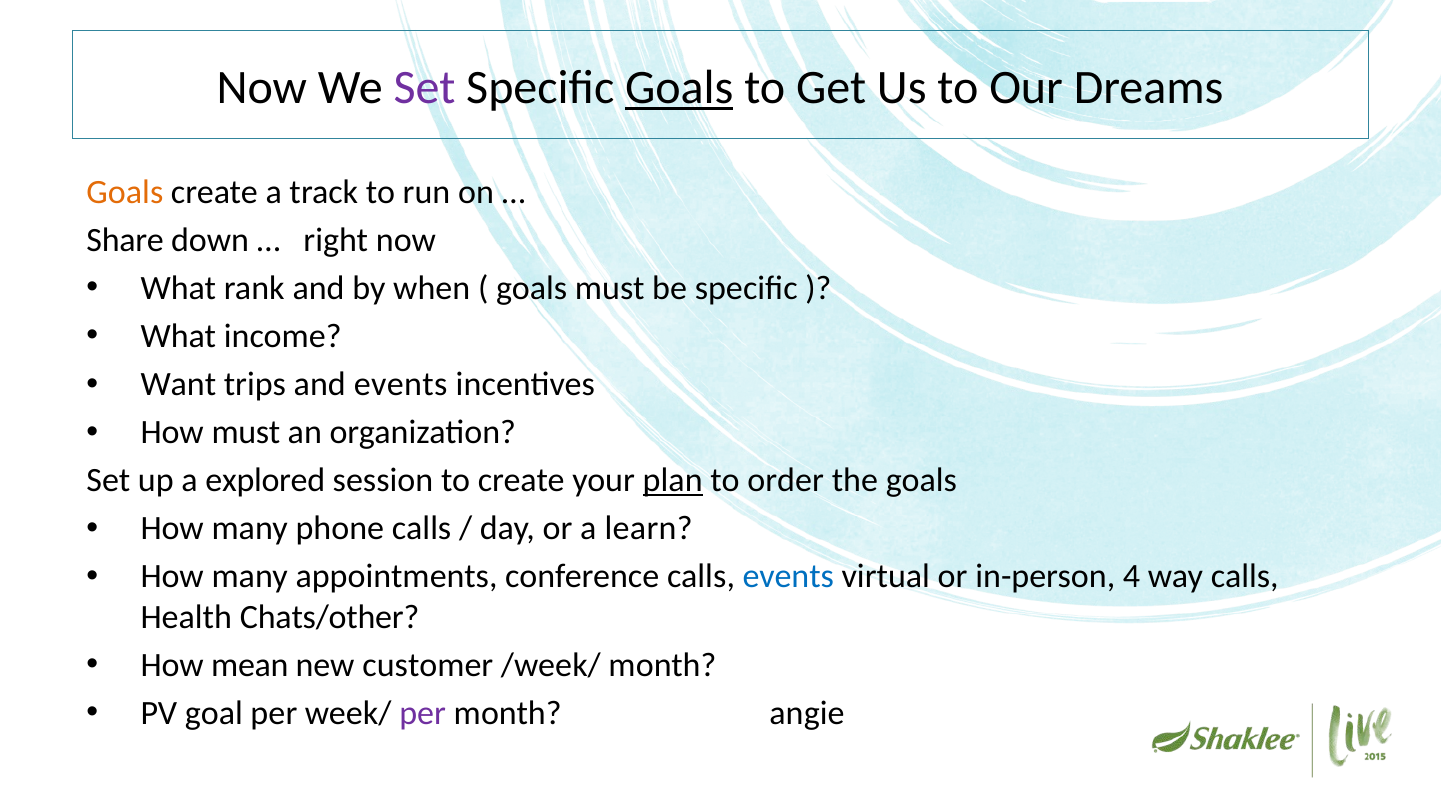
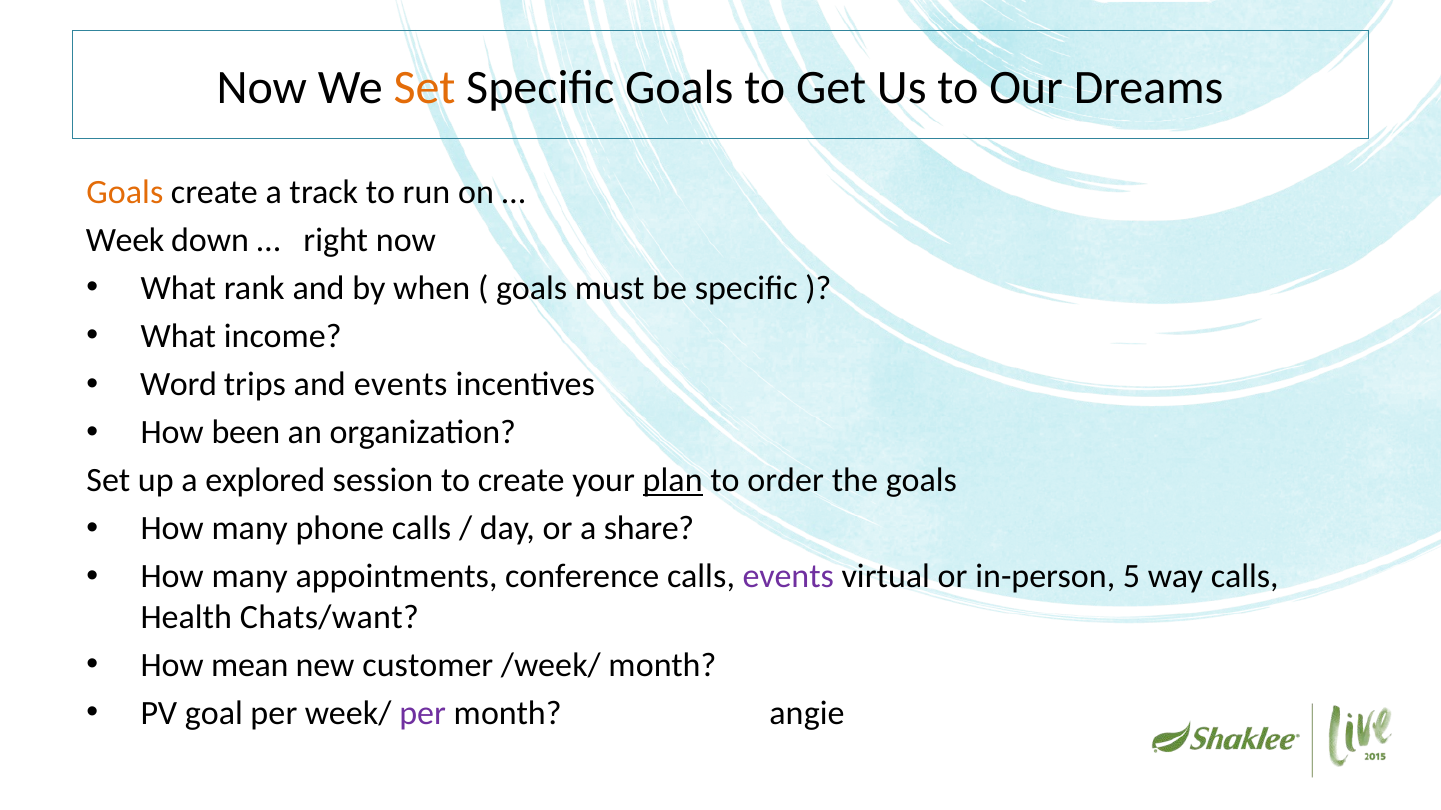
Set colour: purple -> orange (425, 88)
Goals underline: present -> none (679, 88)
Share: Share -> Week (125, 241)
Want: Want -> Word (178, 385)
How must: must -> been (246, 433)
learn: learn -> share (649, 529)
events colour: blue -> purple (788, 577)
4: 4 -> 5 (1132, 577)
Chats/other: Chats/other -> Chats/want (329, 618)
